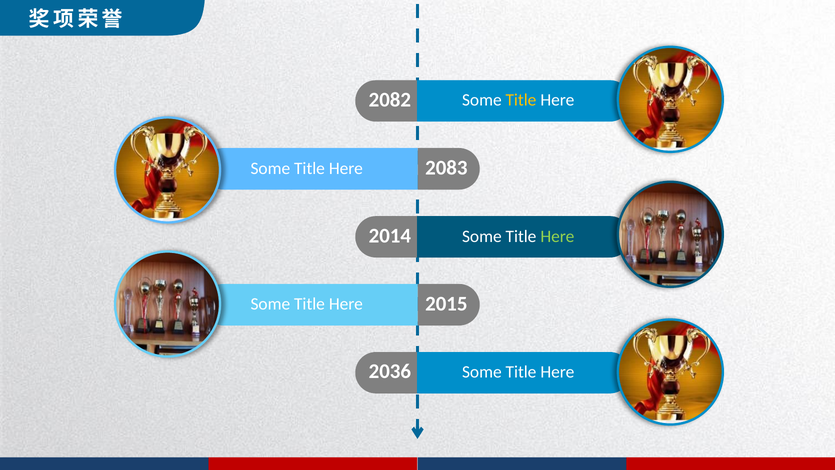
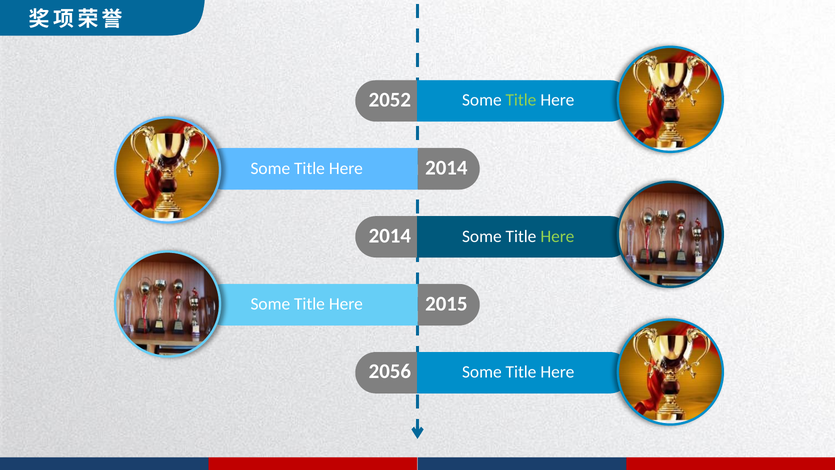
2082: 2082 -> 2052 (390, 100)
Title colour: yellow -> light green (521, 100)
2083: 2083 -> 2014 (446, 168)
2036: 2036 -> 2056 (390, 371)
